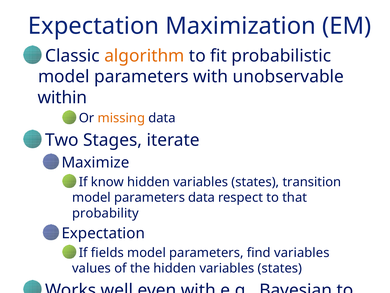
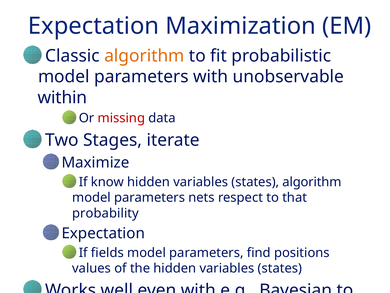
missing colour: orange -> red (121, 118)
states transition: transition -> algorithm (312, 182)
parameters data: data -> nets (202, 197)
find variables: variables -> positions (302, 252)
